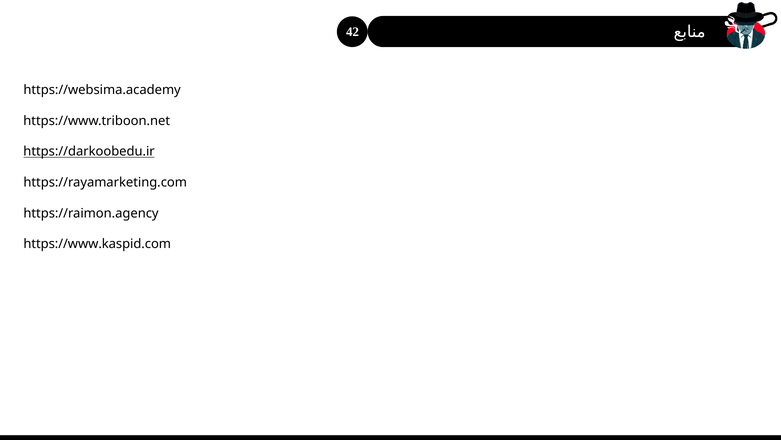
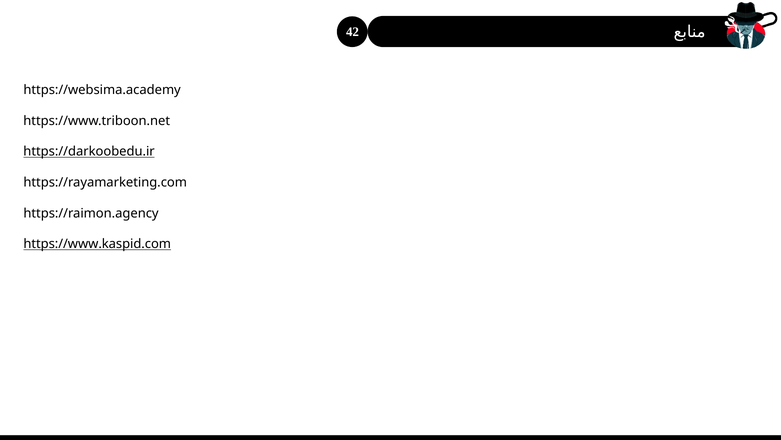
https://www.kaspid.com underline: none -> present (97, 244)
